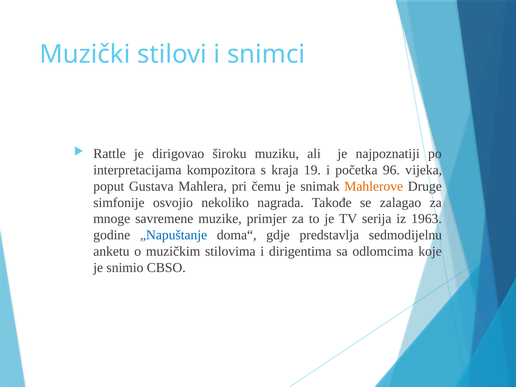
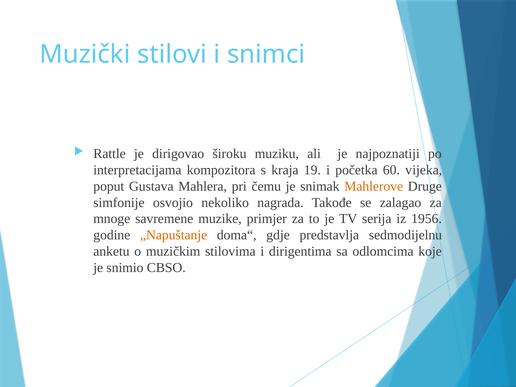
96: 96 -> 60 (391, 170)
1963: 1963 -> 1956 (427, 219)
„Napuštanje colour: blue -> orange (174, 235)
